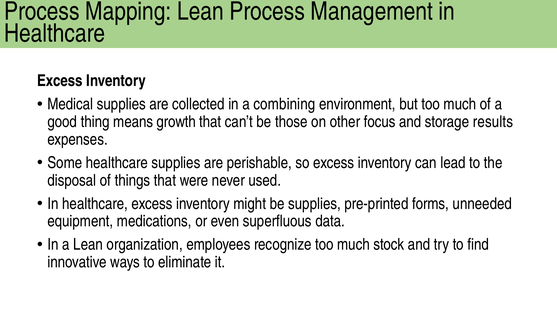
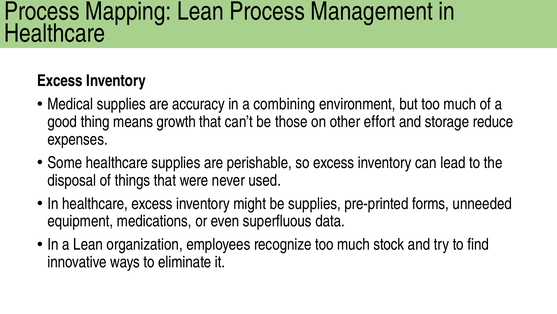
collected: collected -> accuracy (198, 104)
focus: focus -> effort (380, 122)
results: results -> reduce (493, 122)
